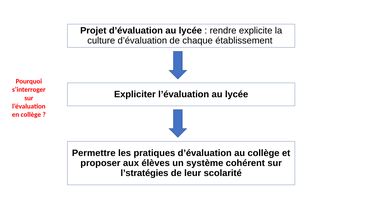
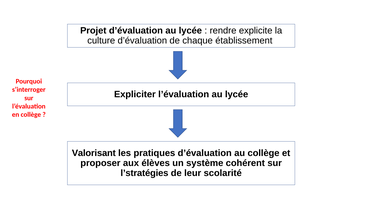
Permettre: Permettre -> Valorisant (94, 153)
